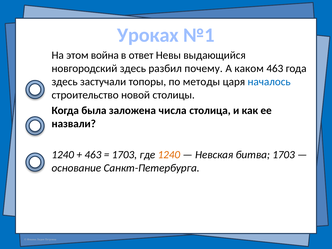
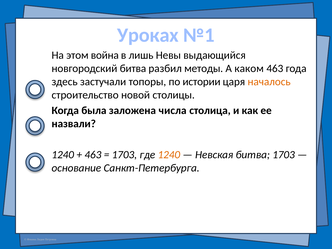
ответ: ответ -> лишь (141, 55)
новгородский здесь: здесь -> битва (133, 68)
почему: почему -> методы (204, 68)
методы: методы -> истории (202, 82)
началось colour: blue -> orange (269, 82)
